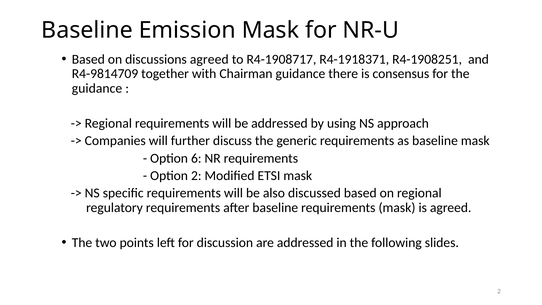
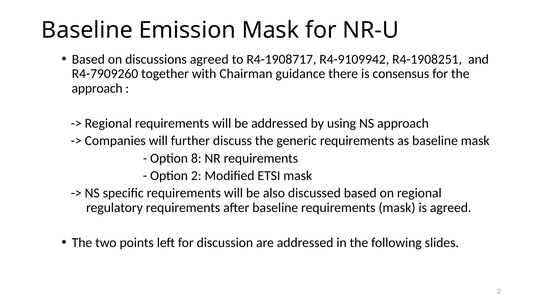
R4-1918371: R4-1918371 -> R4-9109942 (354, 59)
R4-9814709: R4-9814709 -> R4-7909260 (105, 74)
guidance: guidance -> approach (97, 88)
6: 6 -> 8 (196, 158)
